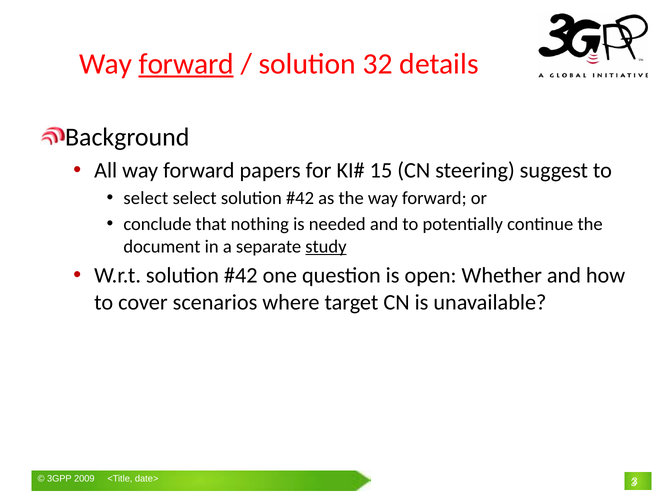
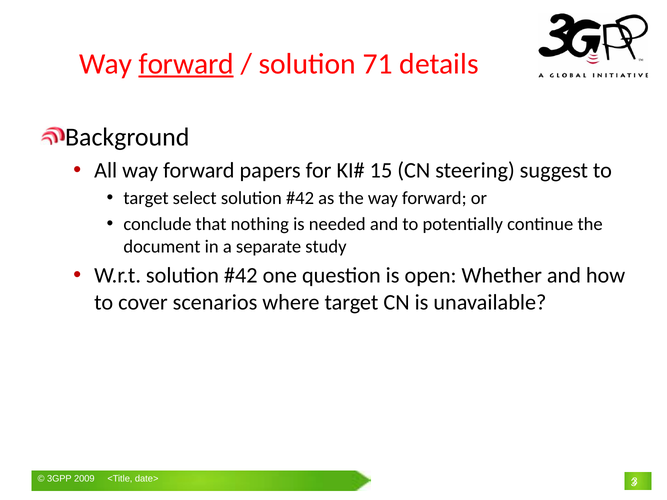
32: 32 -> 71 (378, 64)
select: select -> target (146, 198)
study underline: present -> none (326, 247)
